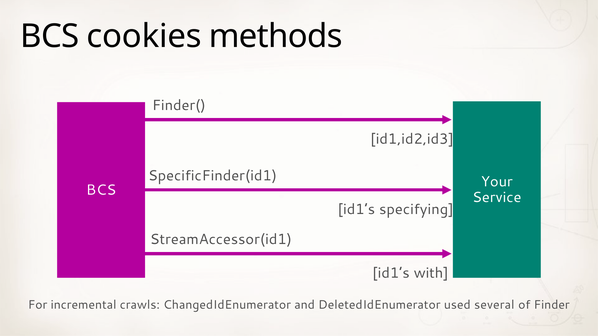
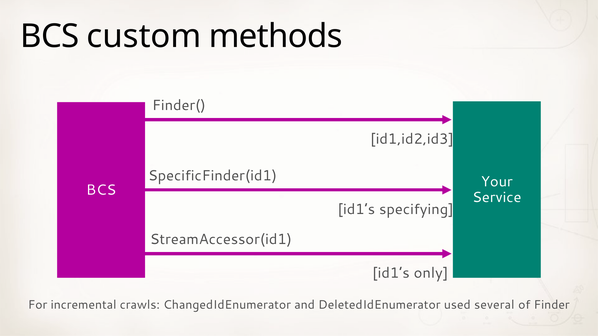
cookies: cookies -> custom (144, 36)
with: with -> only (431, 273)
